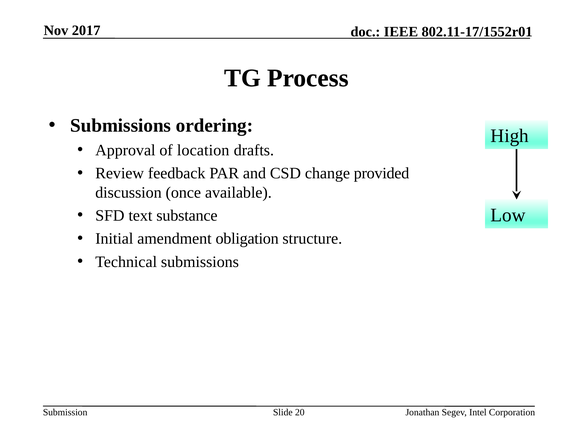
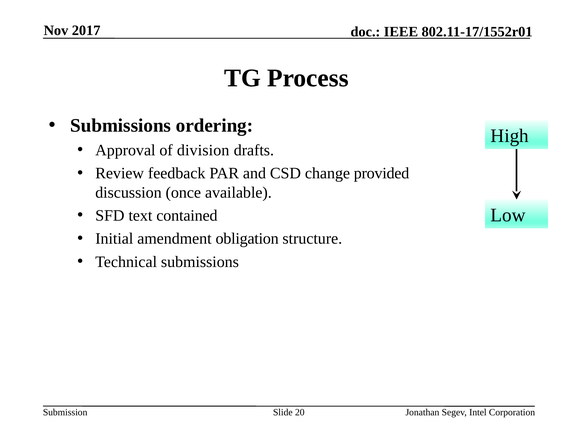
location: location -> division (203, 150)
substance: substance -> contained (187, 215)
